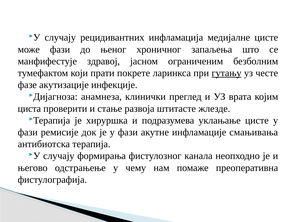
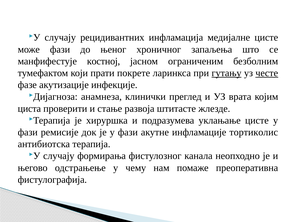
здравој: здравој -> костној (104, 61)
честе underline: none -> present (267, 73)
смањивања: смањивања -> тортиколис (254, 132)
